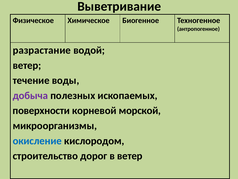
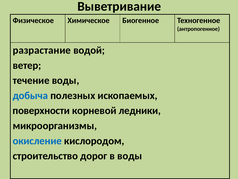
добыча colour: purple -> blue (30, 95)
морской: морской -> ледники (140, 110)
в ветер: ветер -> воды (130, 156)
